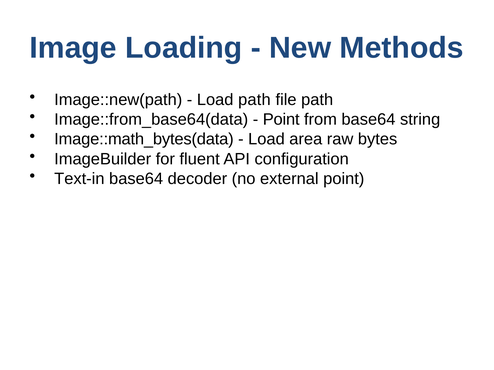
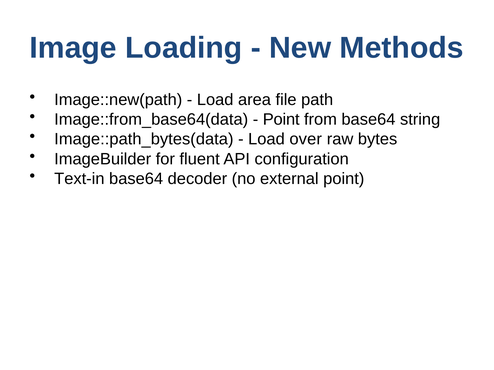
Load path: path -> area (255, 100)
Image::math_bytes(data: Image::math_bytes(data -> Image::path_bytes(data (144, 139)
area: area -> over (306, 139)
